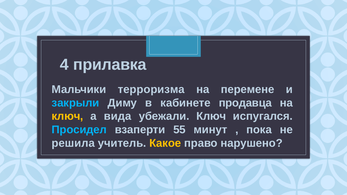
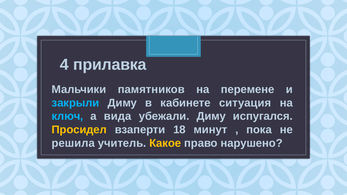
терроризма: терроризма -> памятников (151, 89)
продавца: продавца -> ситуация (245, 103)
ключ colour: yellow -> light blue (68, 116)
убежали Ключ: Ключ -> Диму (211, 116)
Просидел colour: light blue -> yellow (79, 130)
55: 55 -> 18 (179, 130)
